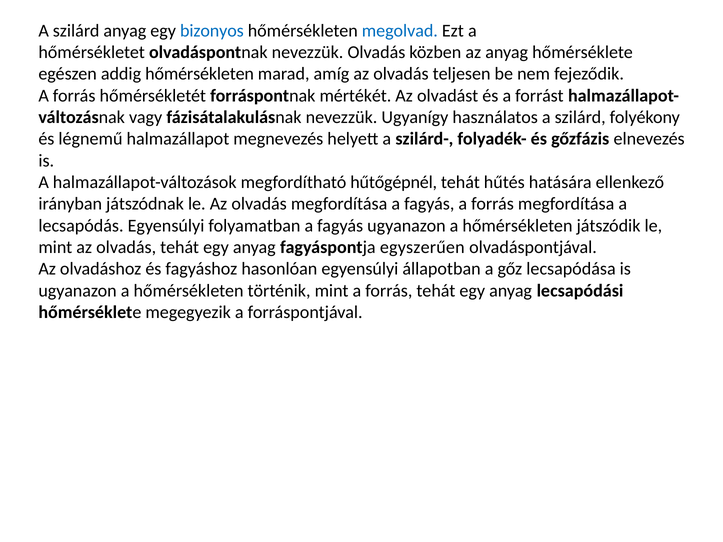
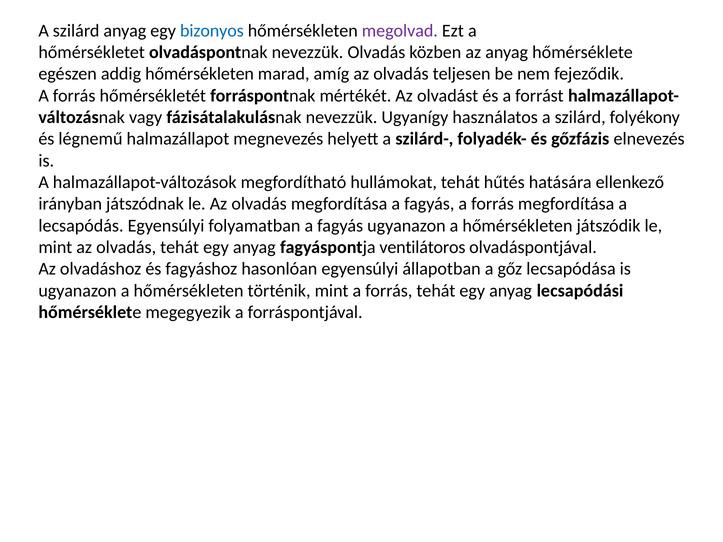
megolvad colour: blue -> purple (400, 31)
hűtőgépnél: hűtőgépnél -> hullámokat (394, 182)
egyszerűen: egyszerűen -> ventilátoros (422, 247)
